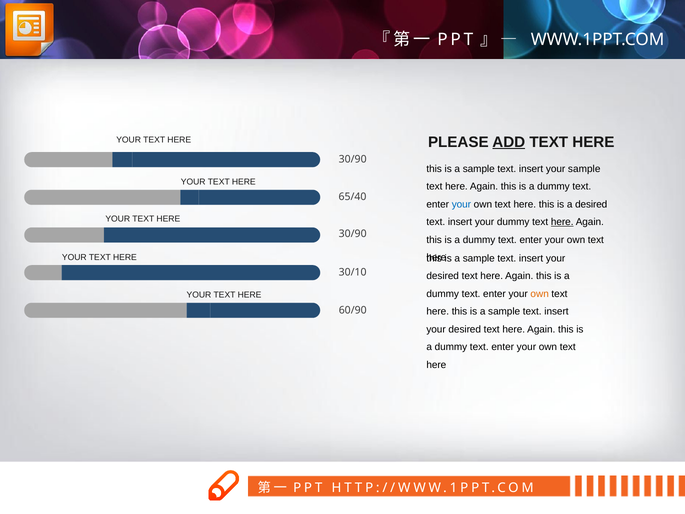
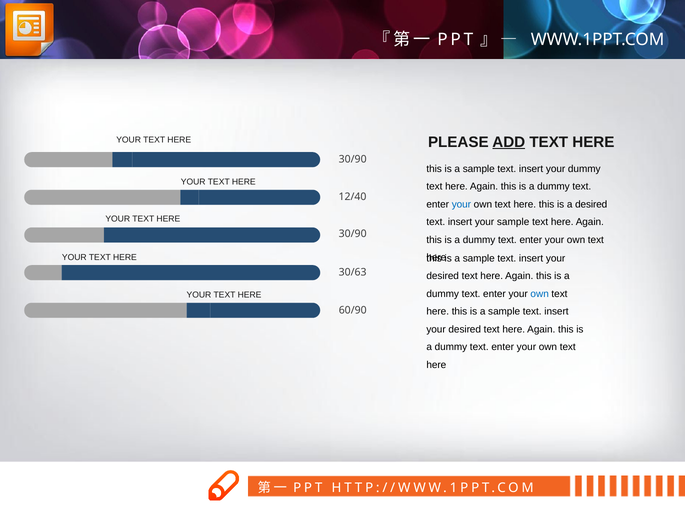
your sample: sample -> dummy (584, 169)
65/40: 65/40 -> 12/40 (352, 197)
your dummy: dummy -> sample (513, 222)
here underline: present -> none (562, 222)
30/10: 30/10 -> 30/63 (353, 272)
own colour: orange -> blue (540, 294)
